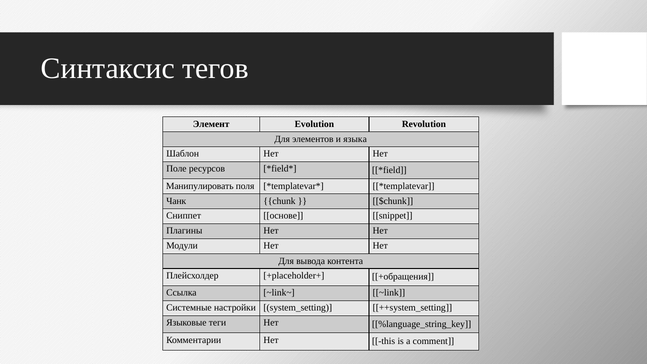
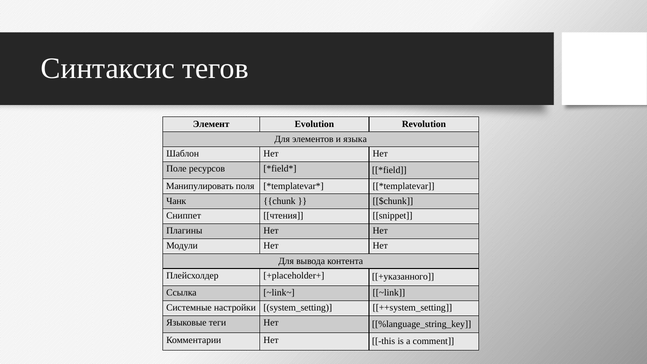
основе: основе -> чтения (283, 216)
+обращения: +обращения -> +указанного (403, 277)
